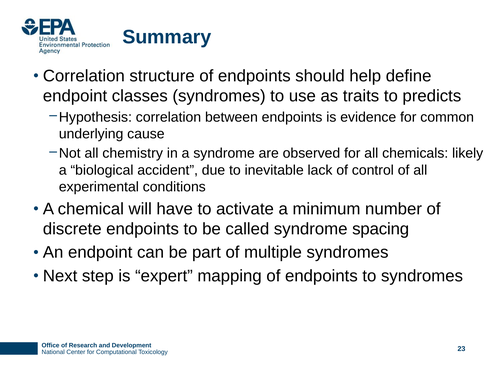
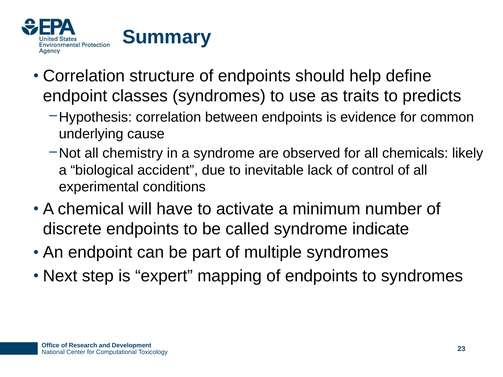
spacing: spacing -> indicate (381, 229)
